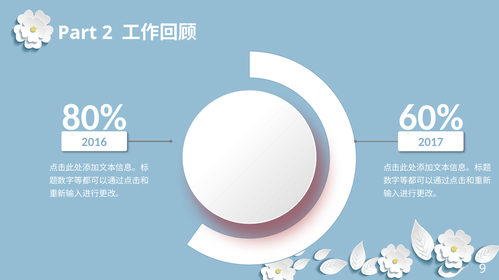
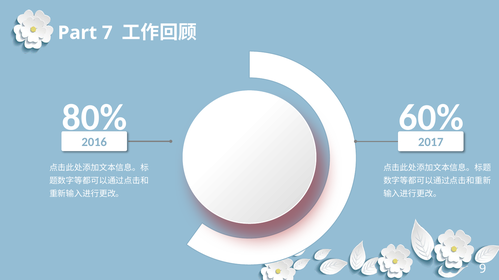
2: 2 -> 7 (107, 33)
